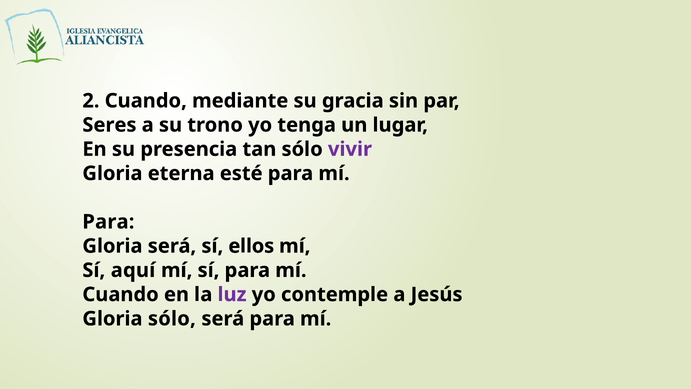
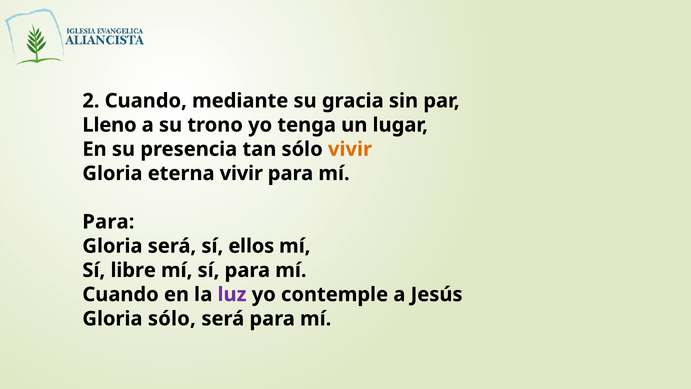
Seres: Seres -> Lleno (109, 125)
vivir colour: purple -> orange (350, 149)
eterna esté: esté -> vivir (241, 173)
aquí: aquí -> libre (133, 270)
